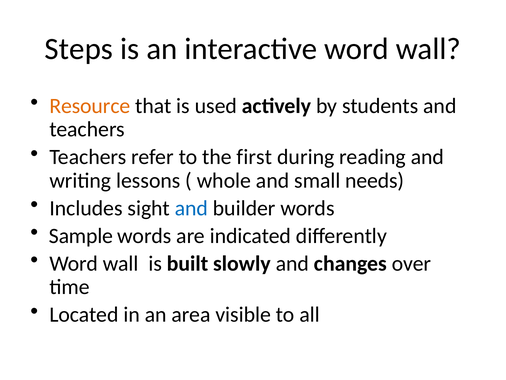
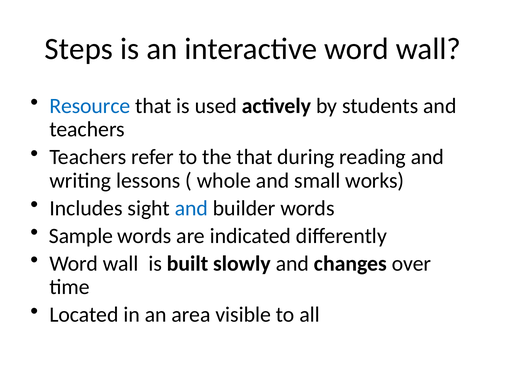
Resource colour: orange -> blue (90, 106)
the first: first -> that (255, 157)
needs: needs -> works (375, 180)
